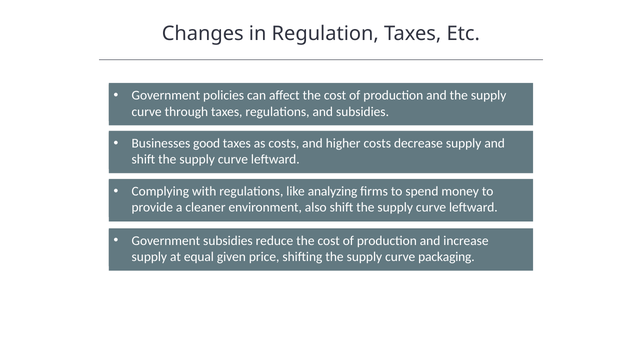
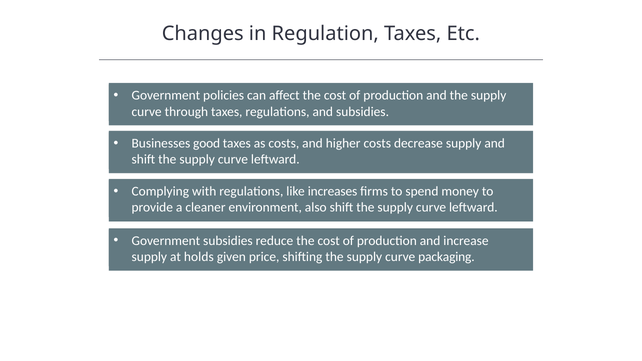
analyzing: analyzing -> increases (333, 191)
equal: equal -> holds (199, 257)
